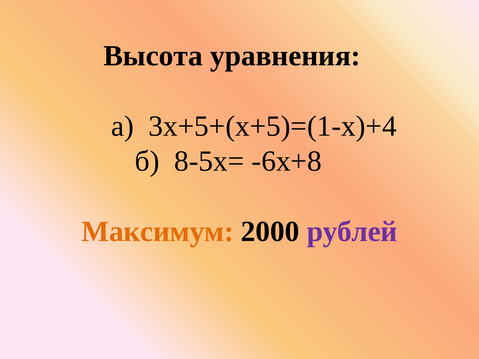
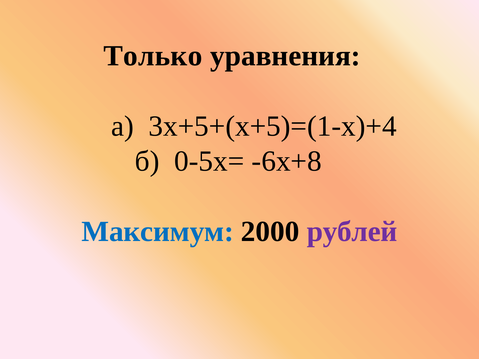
Высота: Высота -> Только (153, 56)
8-5х=: 8-5х= -> 0-5х= (209, 161)
Максимум colour: orange -> blue (158, 232)
